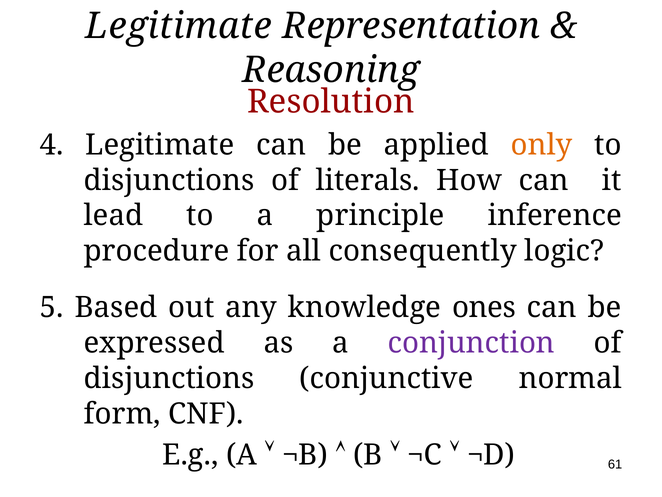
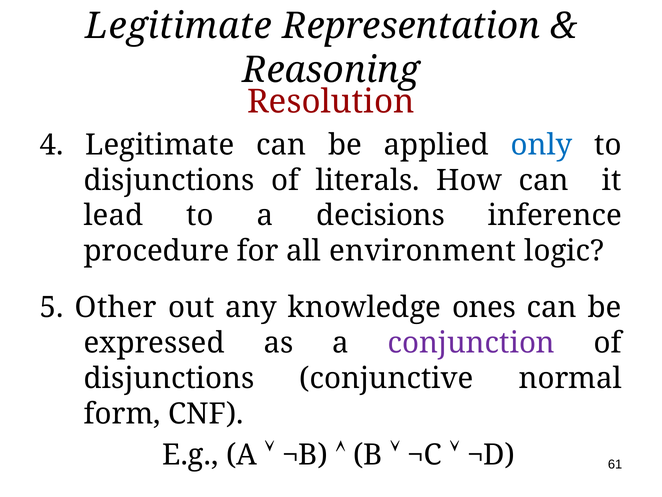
only colour: orange -> blue (542, 145)
principle: principle -> decisions (381, 215)
consequently: consequently -> environment (423, 251)
Based: Based -> Other (116, 307)
